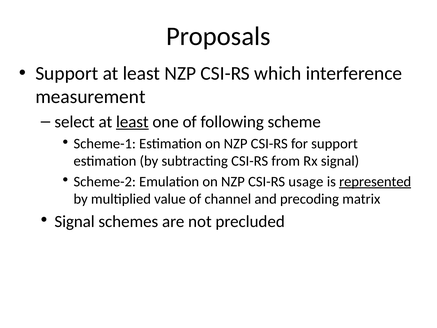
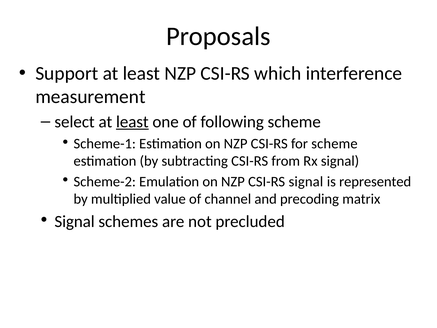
for support: support -> scheme (334, 144)
CSI-RS usage: usage -> signal (306, 181)
represented underline: present -> none (375, 181)
